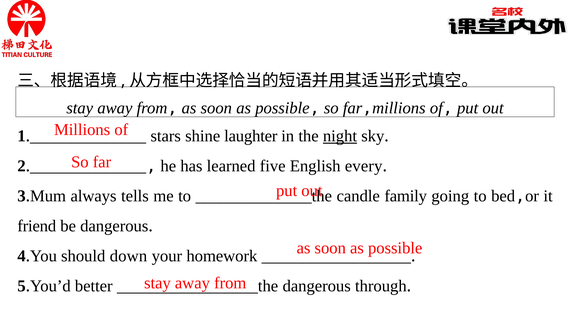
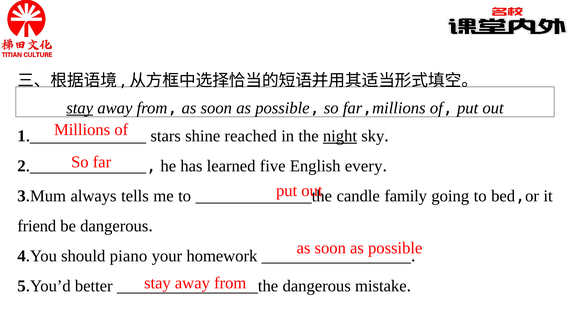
stay underline: none -> present (80, 108)
laughter: laughter -> reached (251, 136)
down: down -> piano (128, 256)
through: through -> mistake (381, 286)
